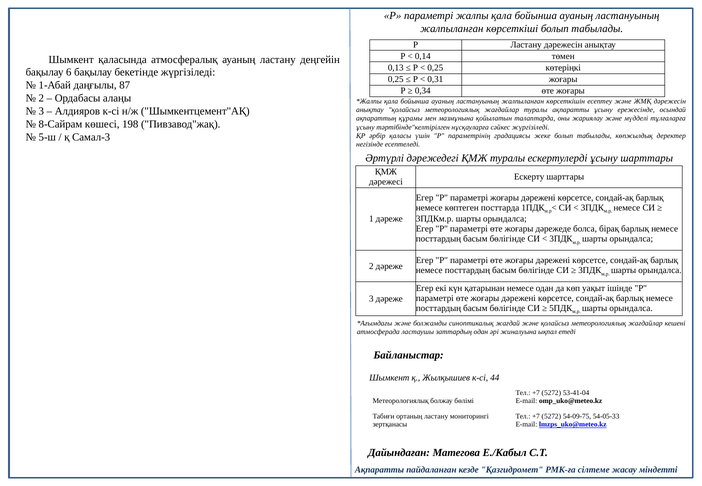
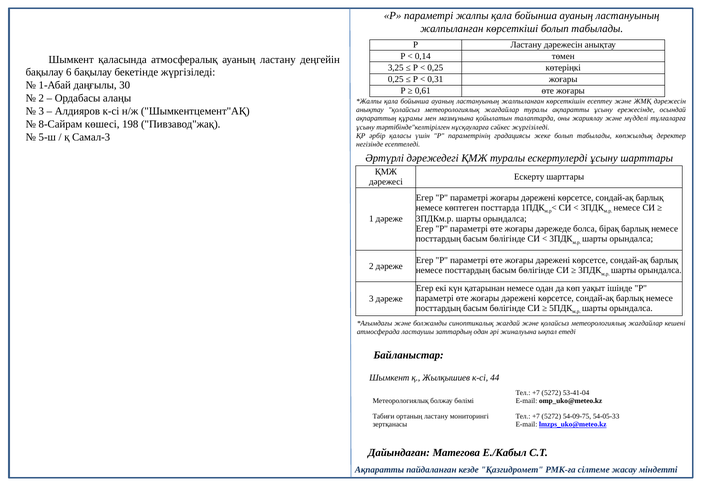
0,13: 0,13 -> 3,25 (396, 68)
87: 87 -> 30 (125, 85)
0,34: 0,34 -> 0,61 (423, 91)
